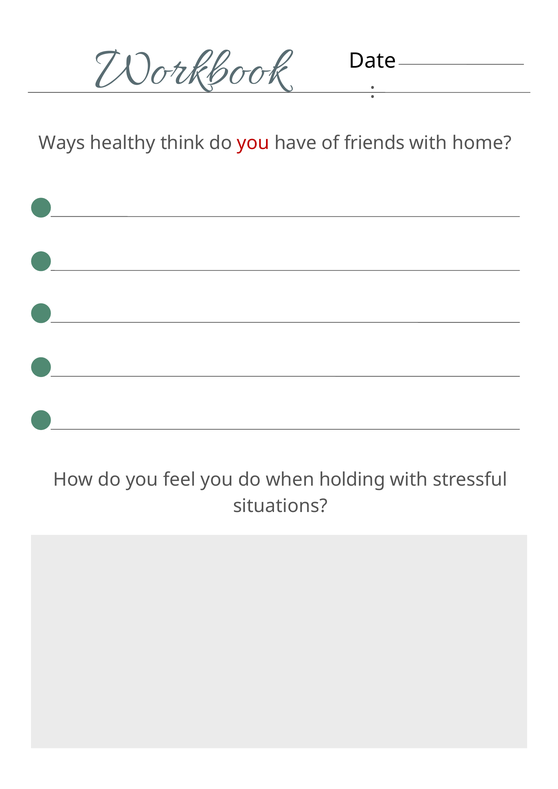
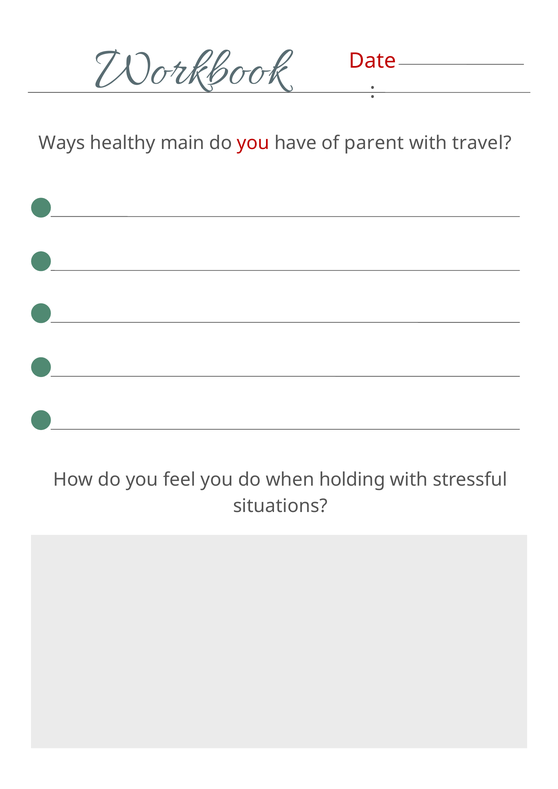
Date colour: black -> red (373, 61)
think: think -> main (182, 143)
friends: friends -> parent (374, 143)
home: home -> travel (482, 143)
